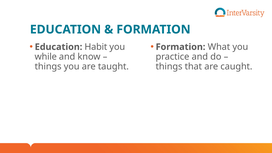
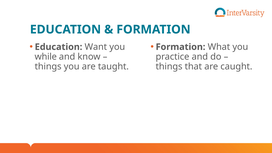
Habit: Habit -> Want (96, 47)
